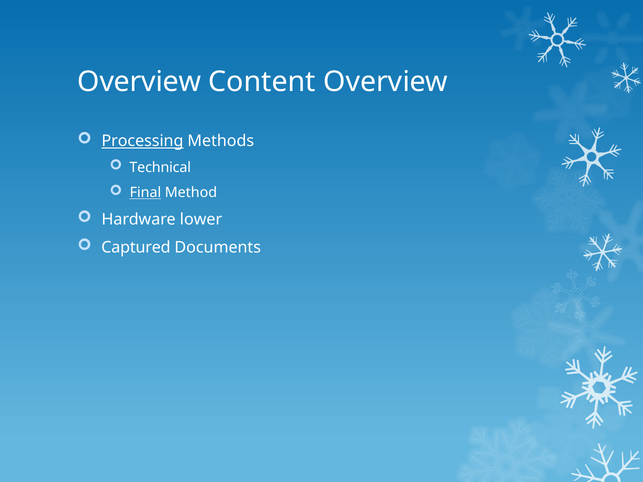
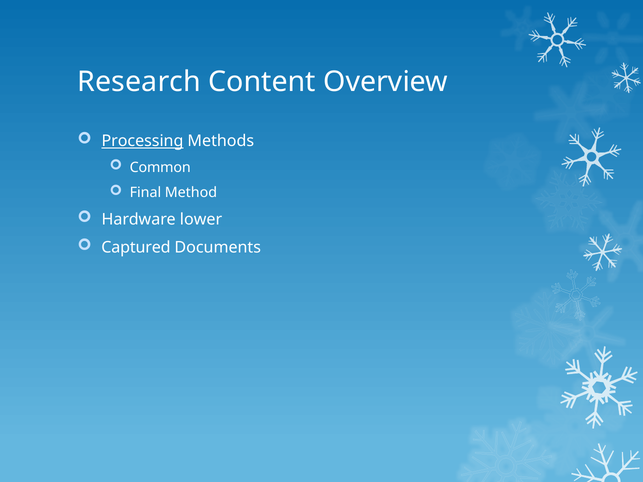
Overview: Overview -> Research (139, 82)
Technical: Technical -> Common (160, 167)
Final underline: present -> none (145, 193)
